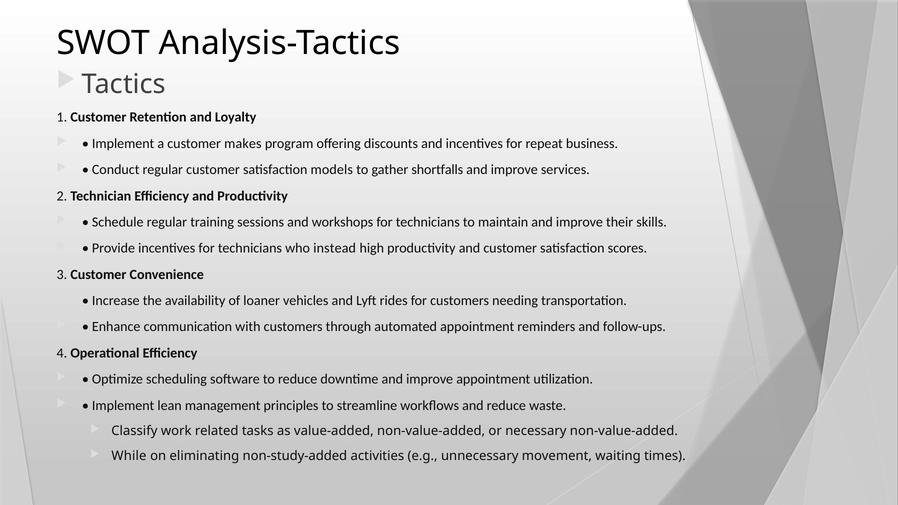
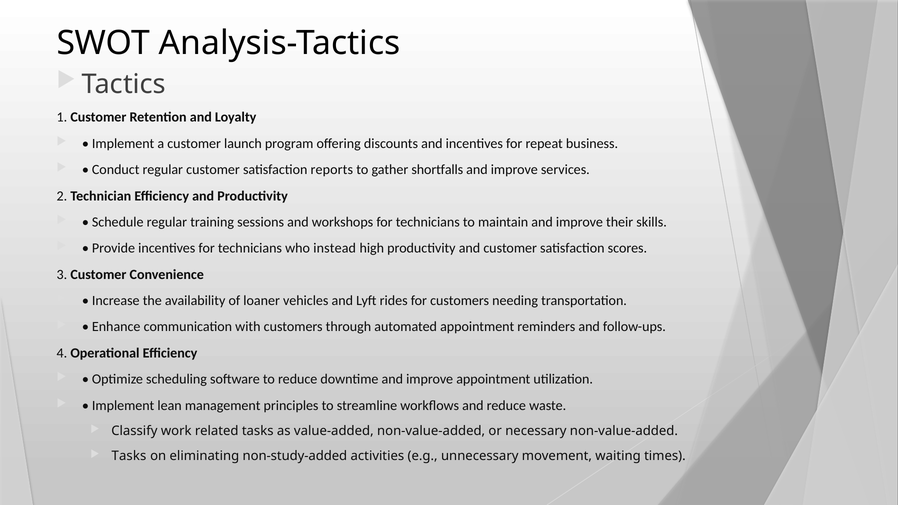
makes: makes -> launch (243, 144)
models: models -> reports (332, 170)
While: While -> Tasks (129, 456)
